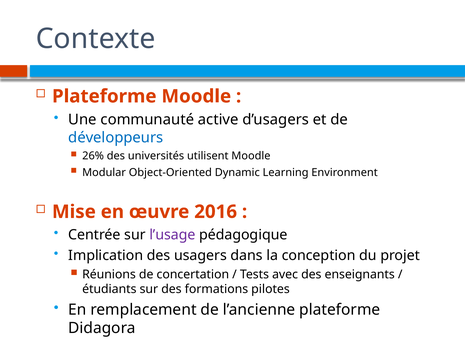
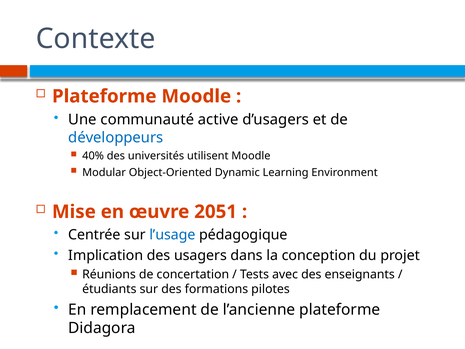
26%: 26% -> 40% (93, 156)
2016: 2016 -> 2051 (216, 212)
l’usage colour: purple -> blue (172, 235)
